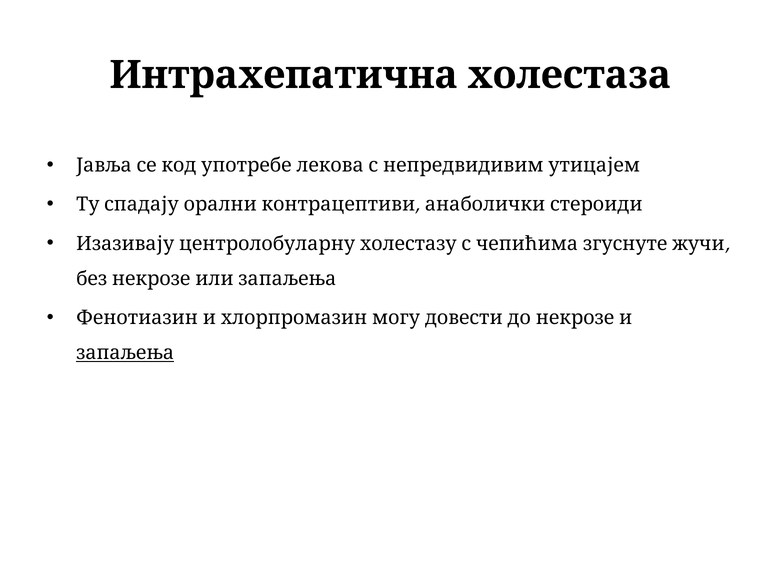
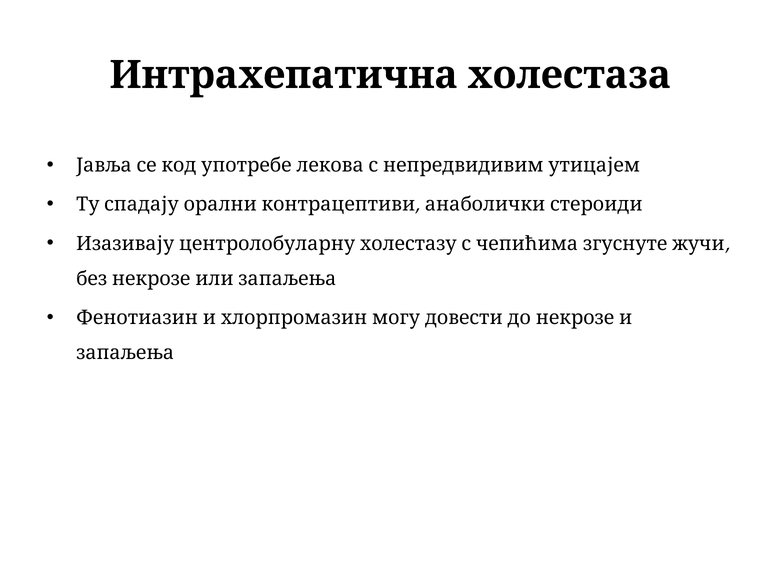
запаљења underline: present -> none (125, 353)
